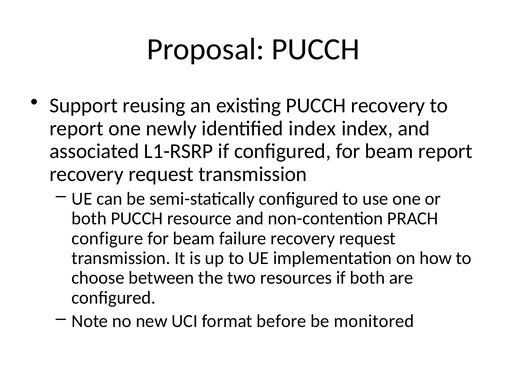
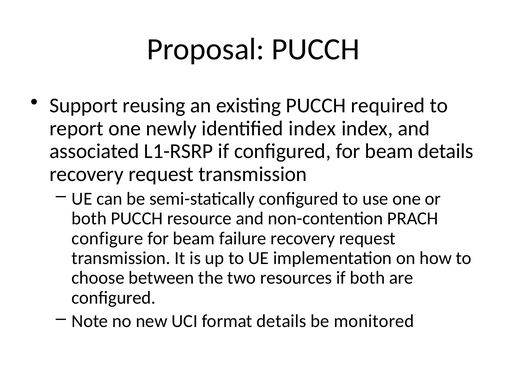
PUCCH recovery: recovery -> required (388, 105)
beam report: report -> details (446, 151)
format before: before -> details (281, 320)
